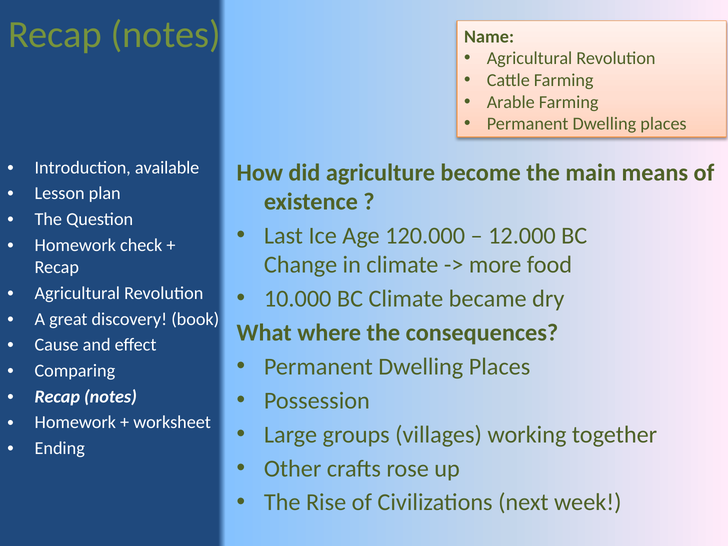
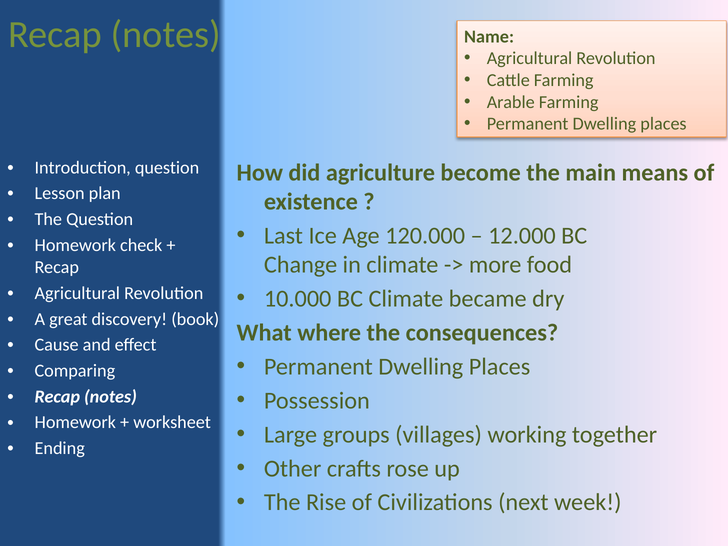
Introduction available: available -> question (167, 168)
